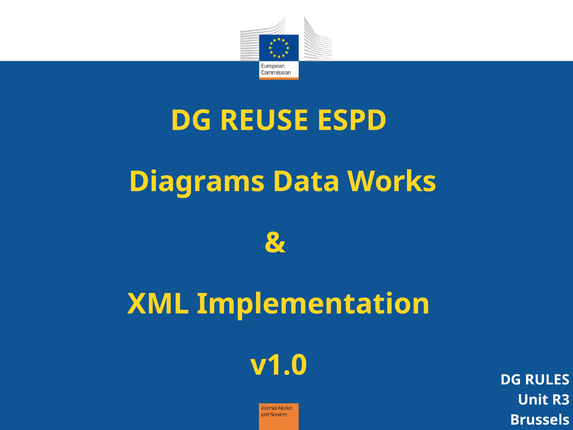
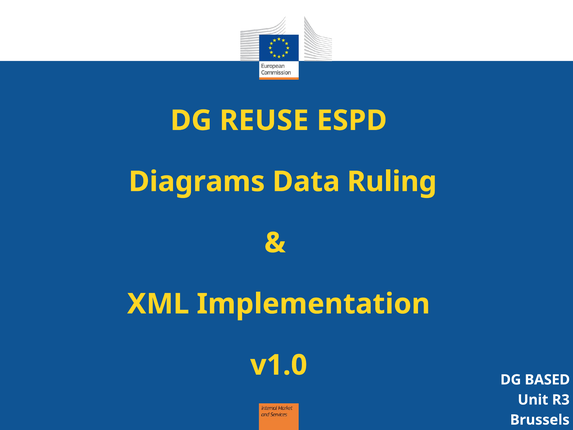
Works: Works -> Ruling (392, 182)
RULES: RULES -> BASED (547, 380)
